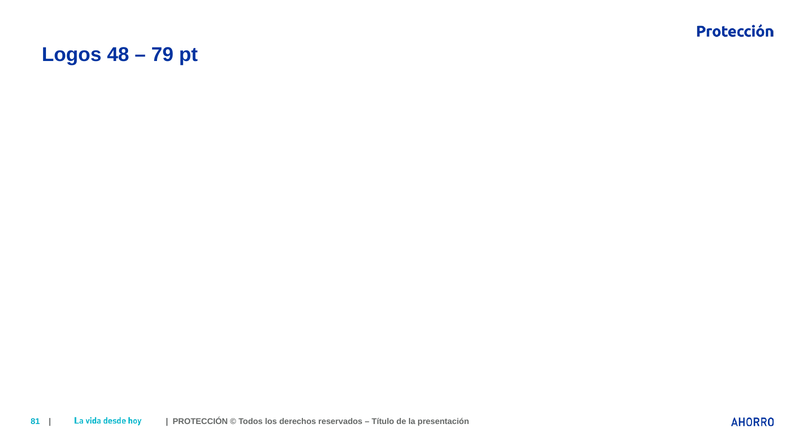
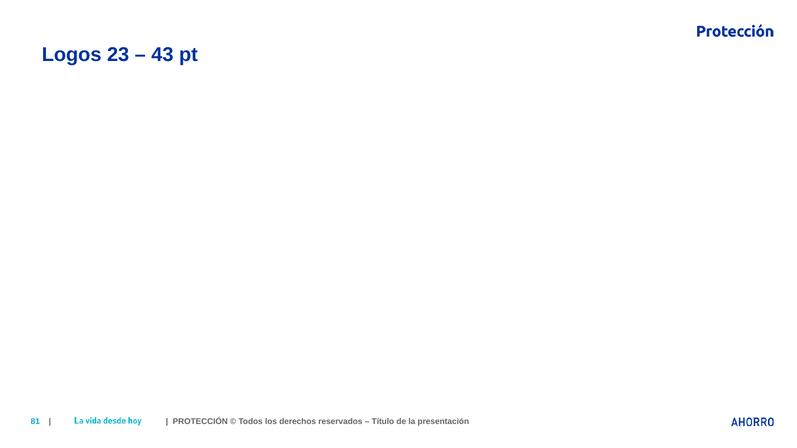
48: 48 -> 23 (118, 55)
79: 79 -> 43 (162, 55)
